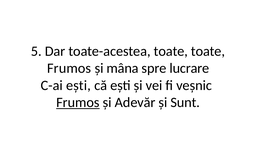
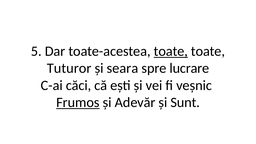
toate underline: none -> present (171, 51)
Frumos: Frumos -> Tuturor (69, 68)
mâna: mâna -> seara (122, 68)
C-ai ești: ești -> căci (79, 85)
